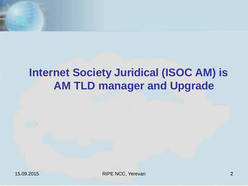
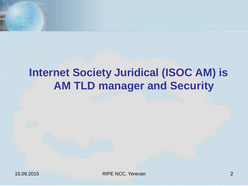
Upgrade: Upgrade -> Security (192, 86)
